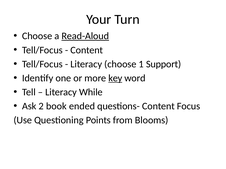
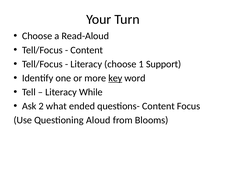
Read-Aloud underline: present -> none (85, 36)
book: book -> what (56, 106)
Points: Points -> Aloud (98, 121)
